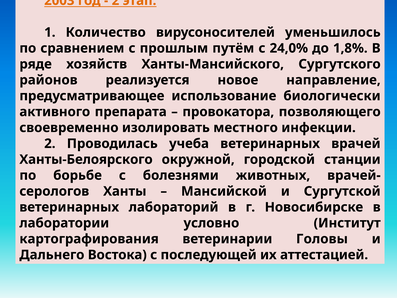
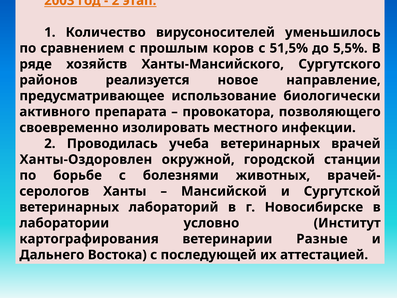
путём: путём -> коров (233, 48)
24,0%: 24,0% -> 51,5% (289, 48)
1,8%: 1,8% -> 5,5% (350, 48)
Ханты-Белоярского: Ханты-Белоярского -> Ханты-Оздоровлен (86, 159)
Головы: Головы -> Разные (322, 239)
